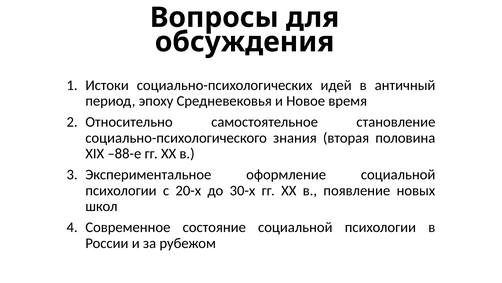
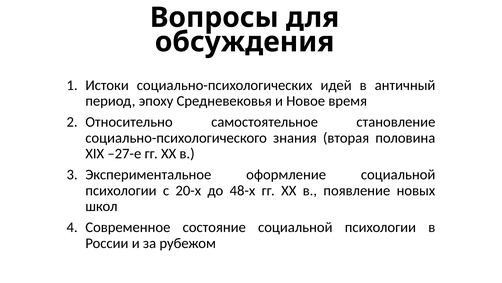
–88-е: –88-е -> –27-е (124, 153)
30-х: 30-х -> 48-х (242, 190)
